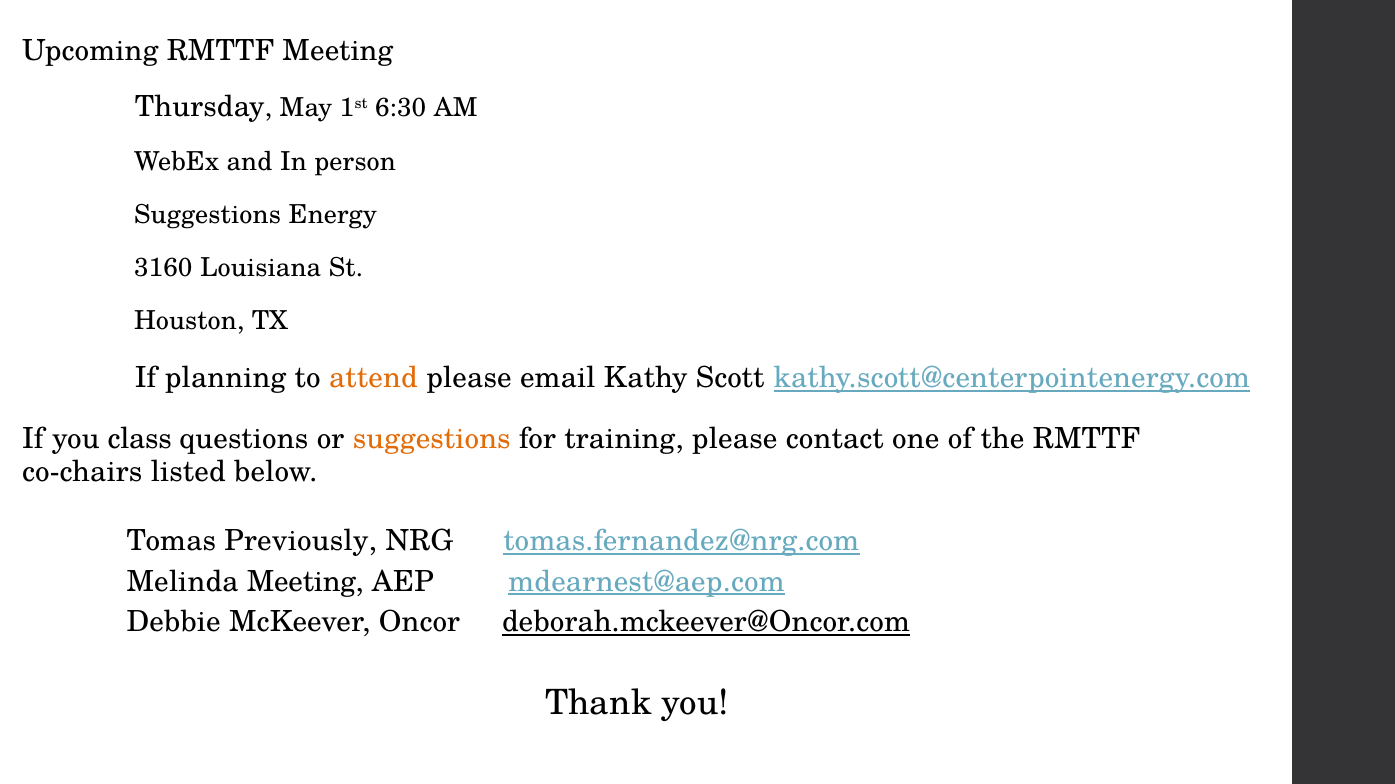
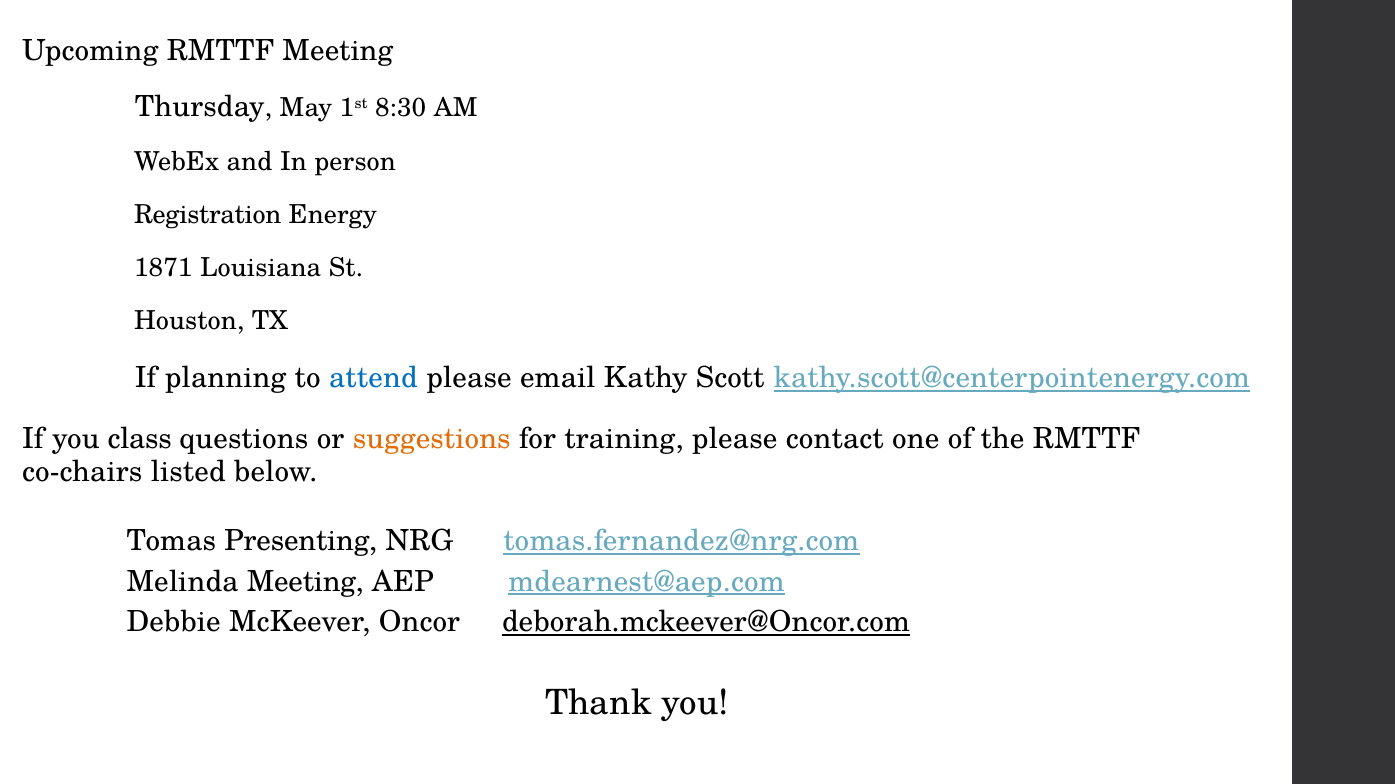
6:30: 6:30 -> 8:30 (401, 108)
Suggestions: Suggestions -> Registration (208, 215)
3160: 3160 -> 1871 (163, 268)
attend colour: orange -> blue (373, 378)
Previously: Previously -> Presenting (301, 542)
